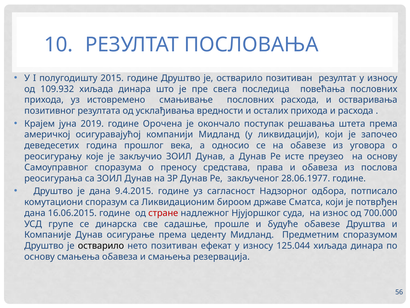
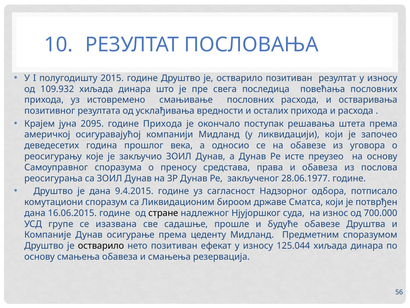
2019: 2019 -> 2095 (92, 123)
године Орочена: Орочена -> Прихода (163, 123)
стране colour: red -> black (163, 213)
динарска: динарска -> изазвана (116, 224)
